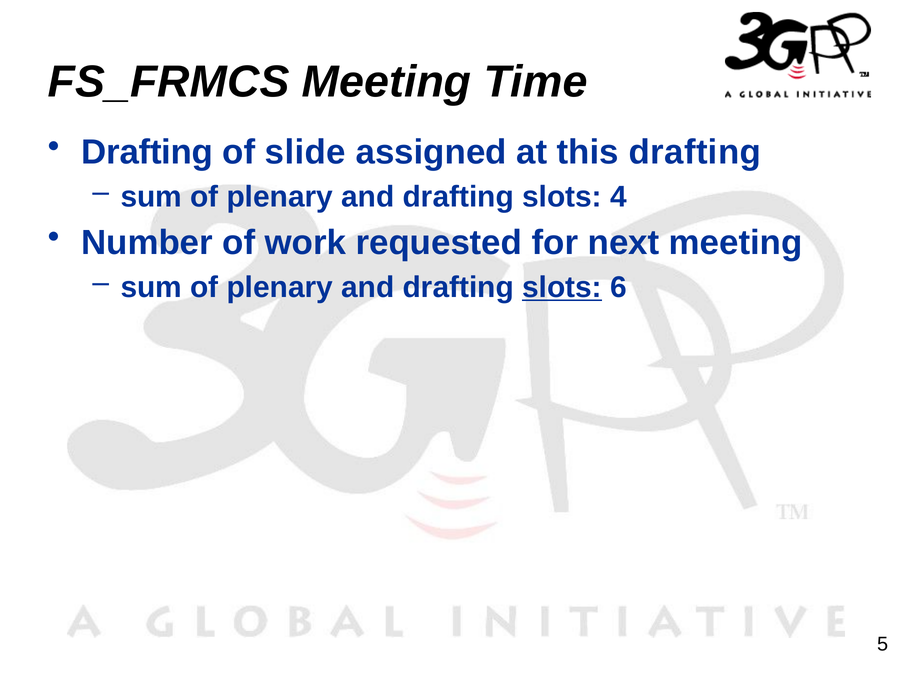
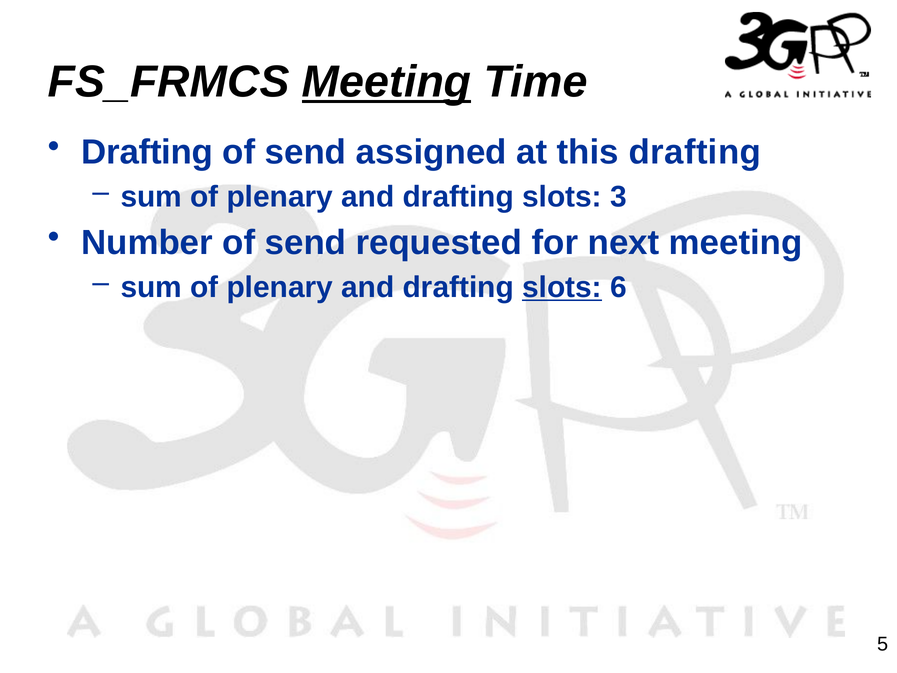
Meeting underline: none -> present (387, 82)
slide: slide -> send (306, 152)
4: 4 -> 3 (619, 197)
Number of work: work -> send (306, 243)
